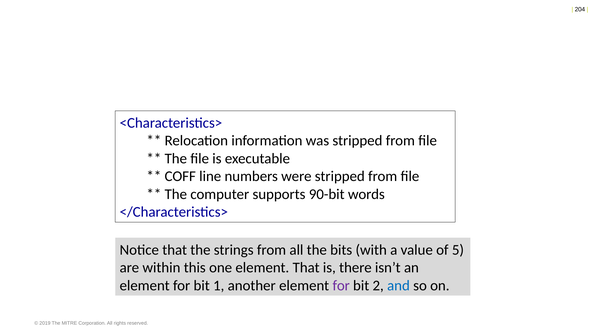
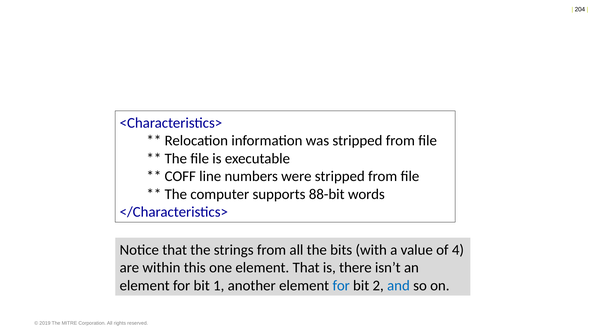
90-bit: 90-bit -> 88-bit (327, 194)
5: 5 -> 4 (458, 250)
for colour: purple -> blue (341, 286)
